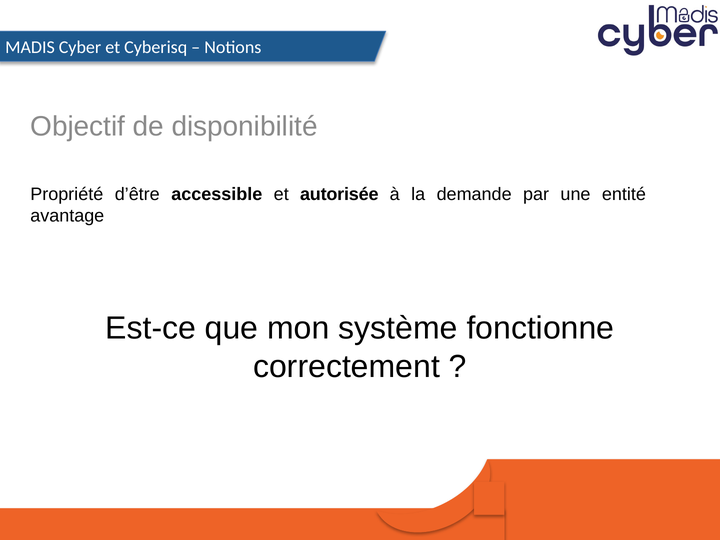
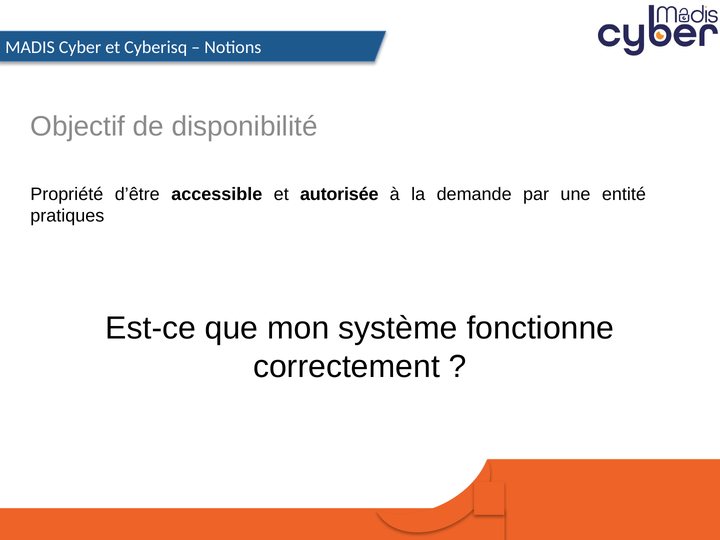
avantage: avantage -> pratiques (67, 216)
